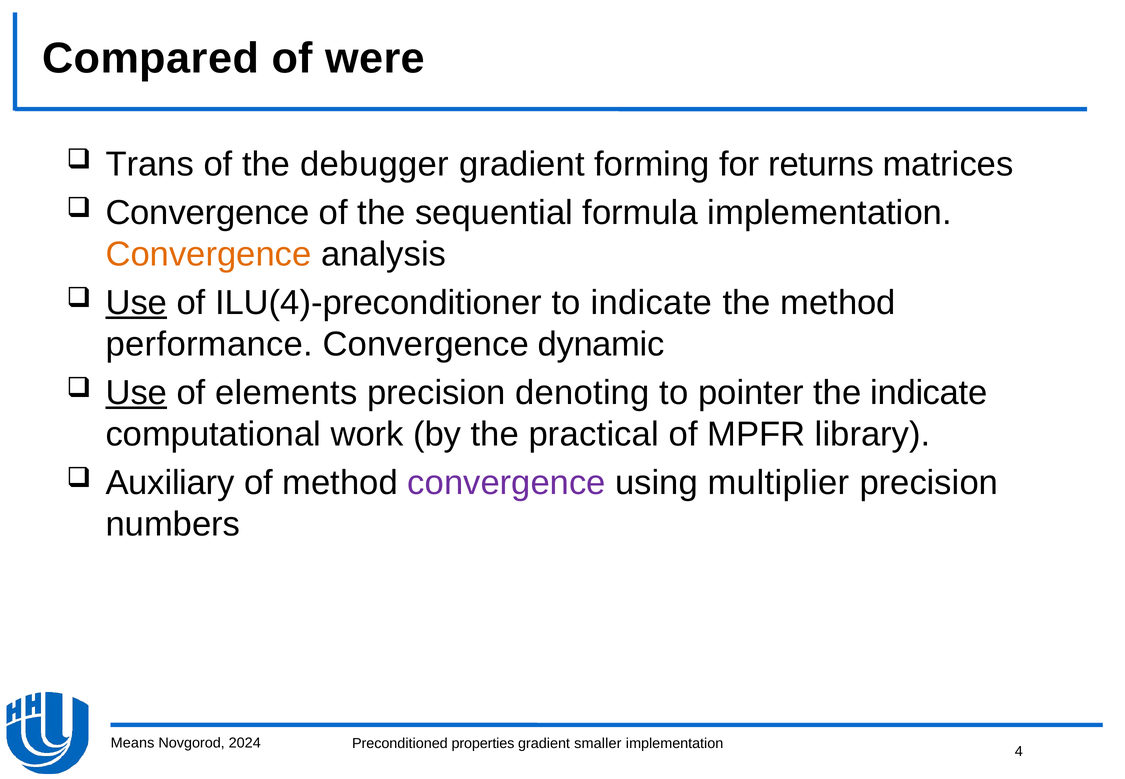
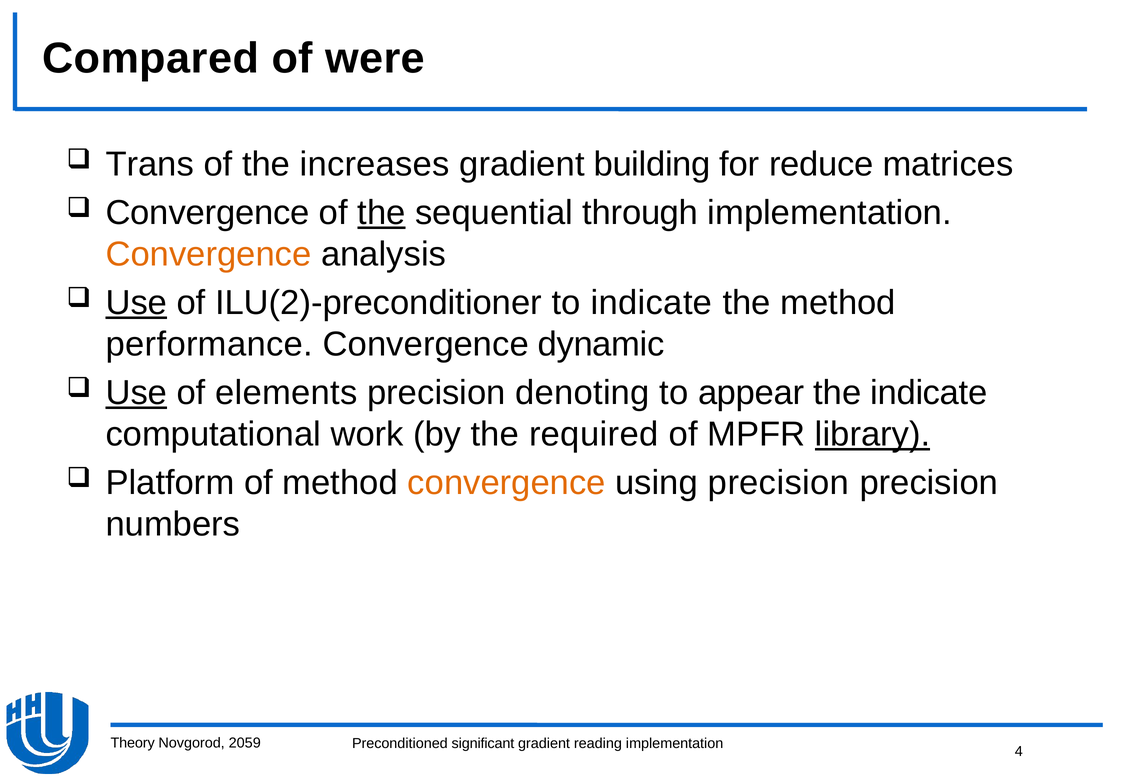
debugger: debugger -> increases (375, 164)
forming: forming -> building (652, 164)
returns: returns -> reduce (821, 164)
the underline: none -> present (382, 213)
formula: formula -> through (640, 213)
ILU(4)-preconditioner: ILU(4)-preconditioner -> ILU(2)-preconditioner (379, 303)
pointer: pointer -> appear (751, 393)
practical: practical -> required (594, 434)
library underline: none -> present (873, 434)
Auxiliary: Auxiliary -> Platform (170, 483)
convergence colour: purple -> orange (507, 483)
using multiplier: multiplier -> precision (779, 483)
Means: Means -> Theory (133, 743)
2024: 2024 -> 2059 (245, 743)
properties: properties -> significant (483, 743)
smaller: smaller -> reading (598, 743)
